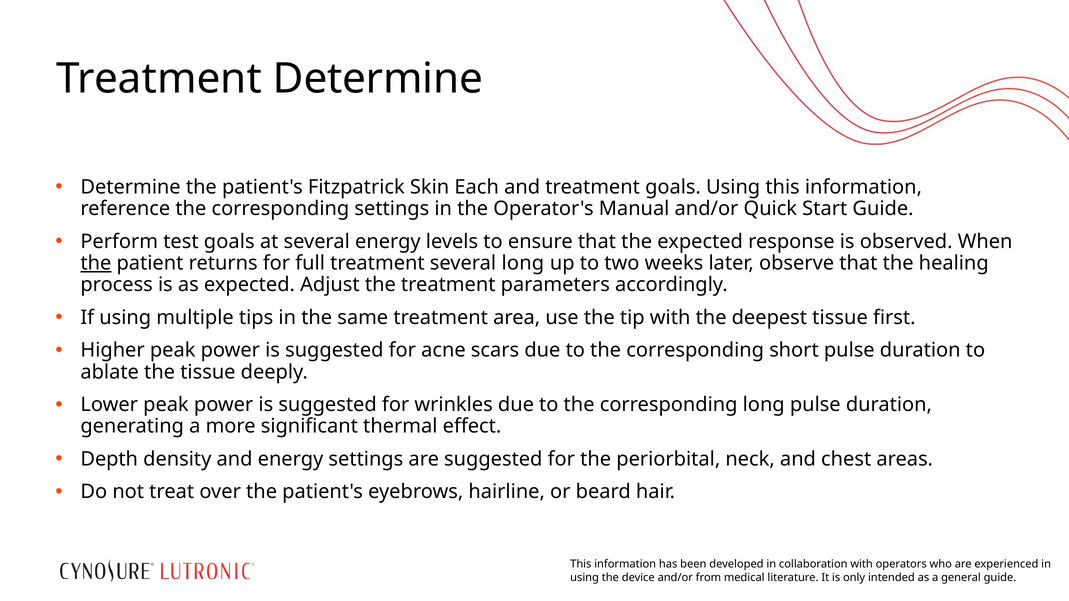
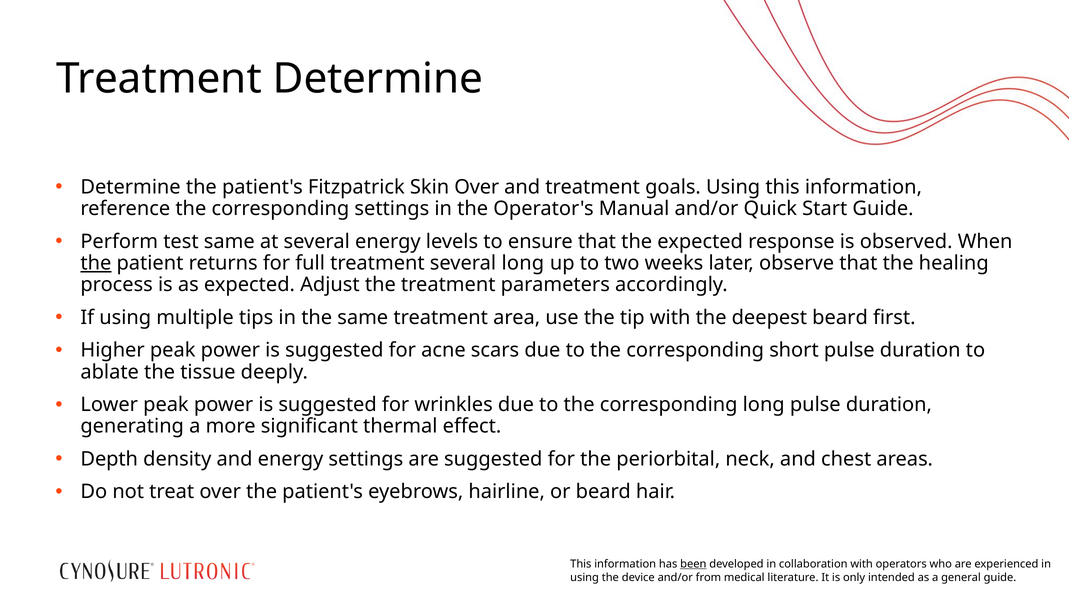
Skin Each: Each -> Over (477, 187)
test goals: goals -> same (229, 242)
deepest tissue: tissue -> beard (840, 318)
been underline: none -> present (693, 564)
